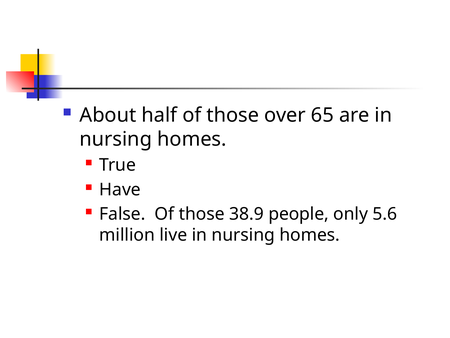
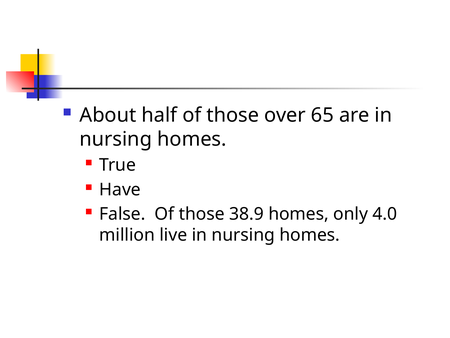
38.9 people: people -> homes (299, 214)
5.6: 5.6 -> 4.0 (385, 214)
